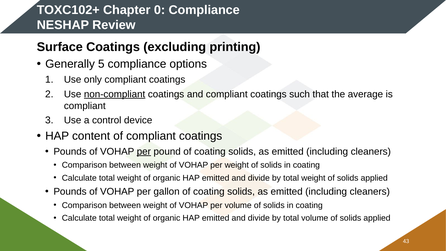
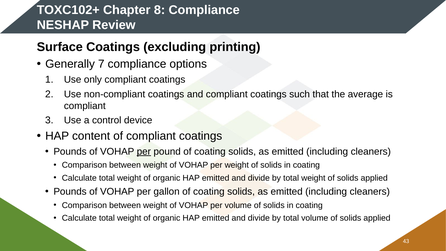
0: 0 -> 8 (160, 10)
5: 5 -> 7 (101, 64)
non-compliant underline: present -> none (115, 94)
